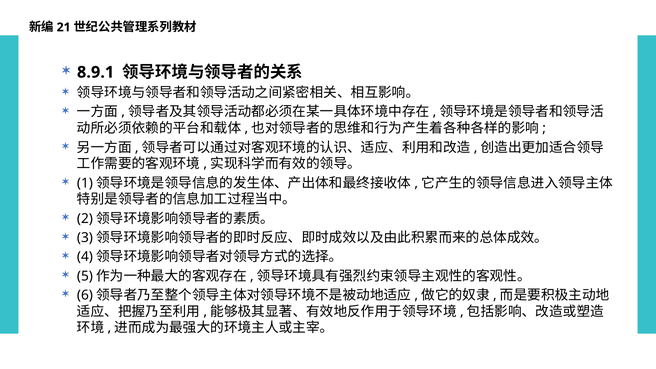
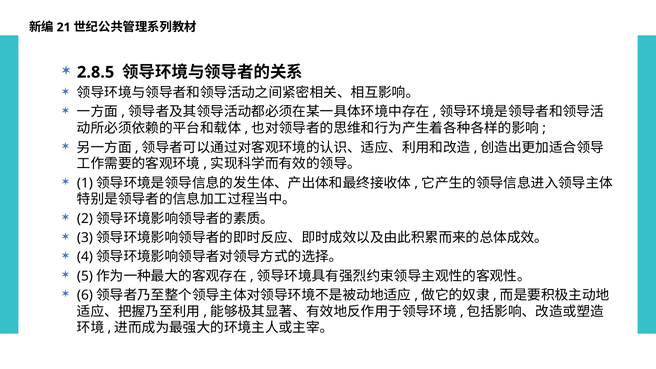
8.9.1: 8.9.1 -> 2.8.5 (96, 72)
